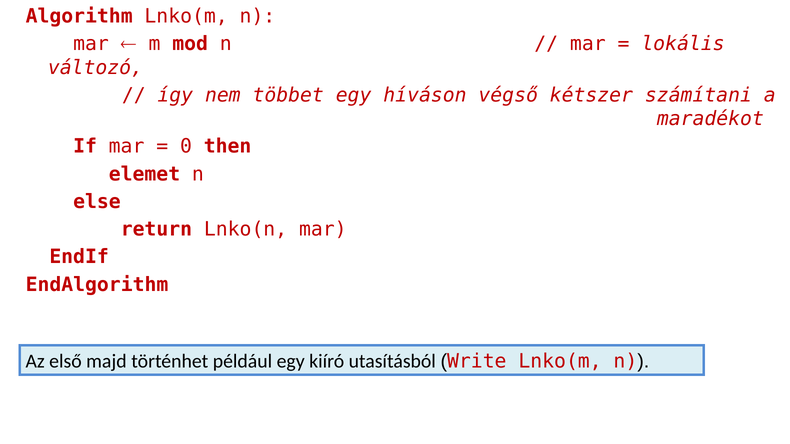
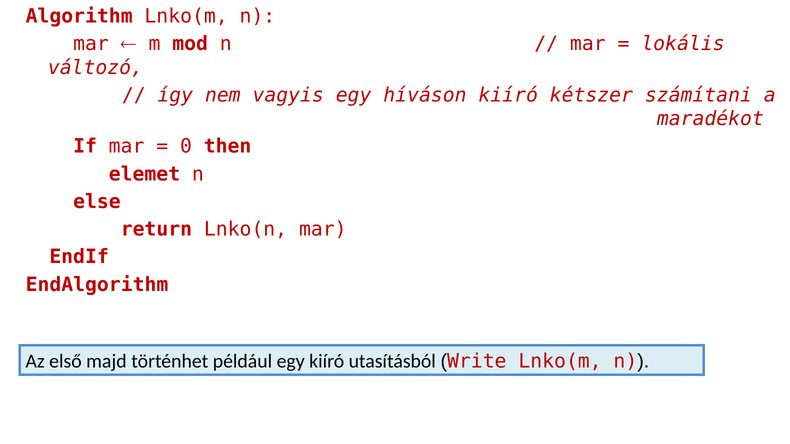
többet: többet -> vagyis (288, 95)
híváson végső: végső -> kiíró (508, 95)
